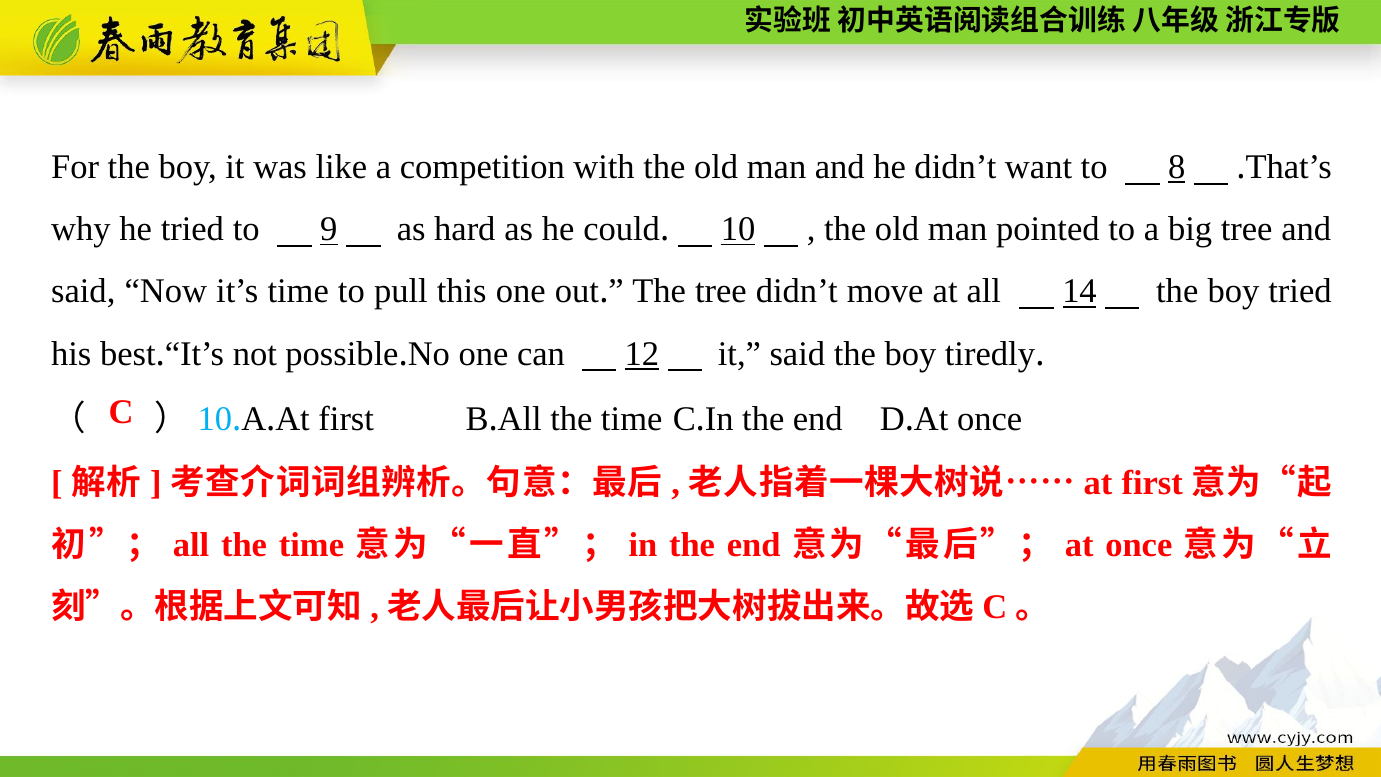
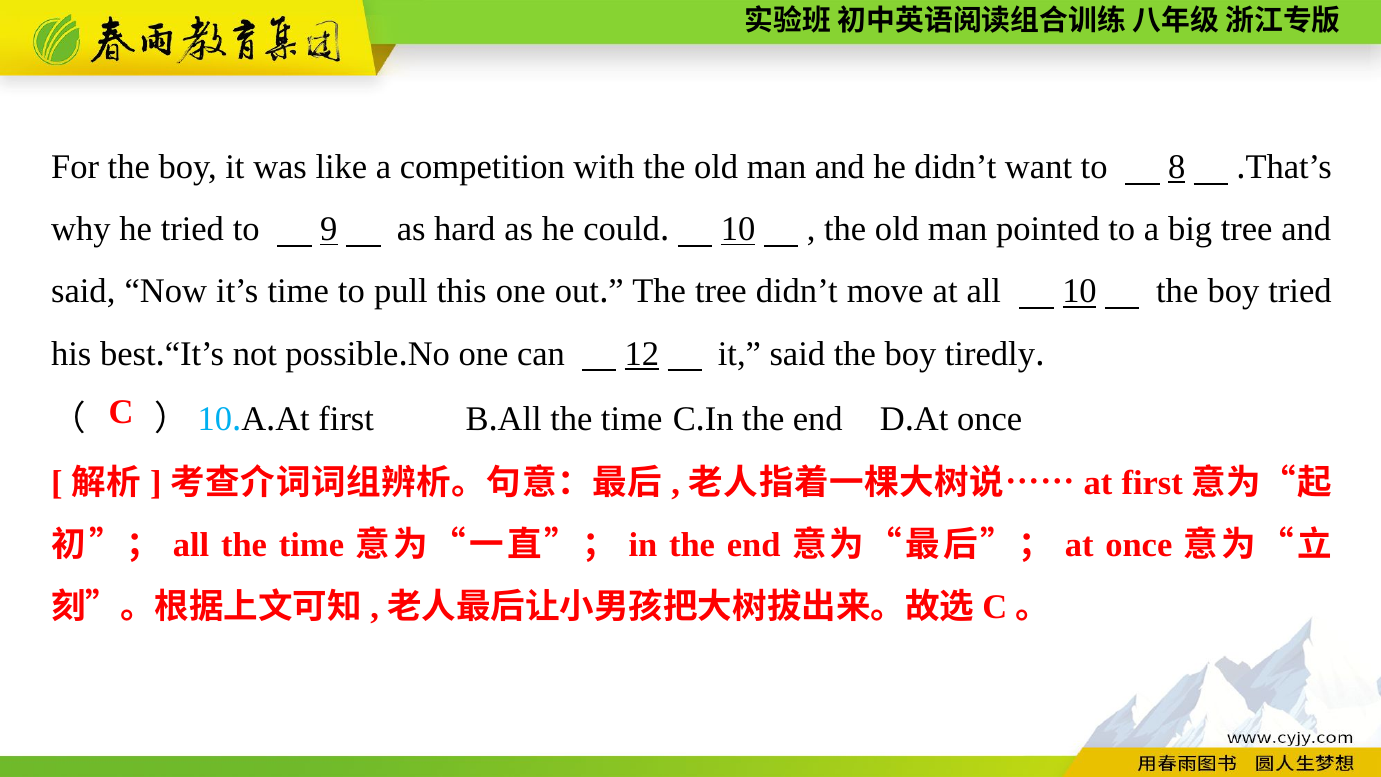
all 14: 14 -> 10 (1080, 291)
